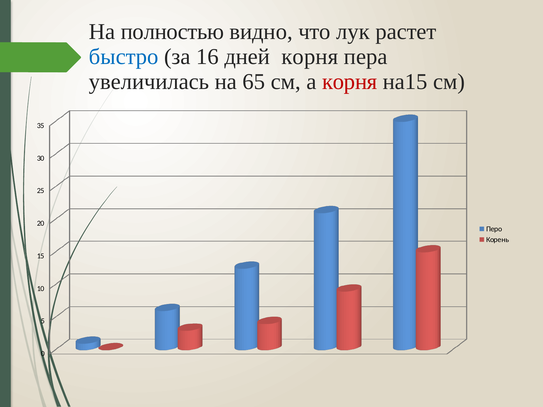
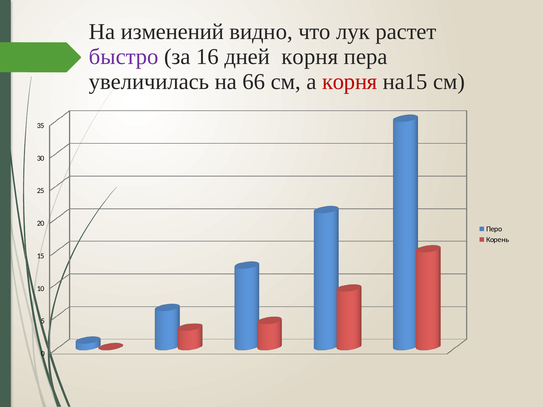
полностью: полностью -> изменений (172, 32)
быстро colour: blue -> purple (124, 57)
65: 65 -> 66 (254, 82)
